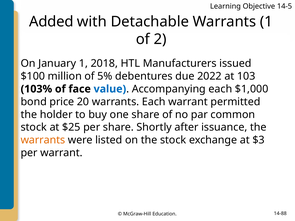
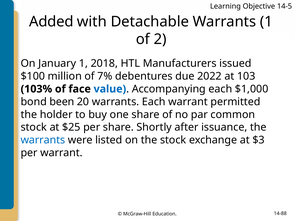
5%: 5% -> 7% (105, 76)
price: price -> been (62, 102)
warrants colour: orange -> blue (43, 140)
